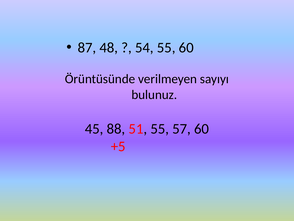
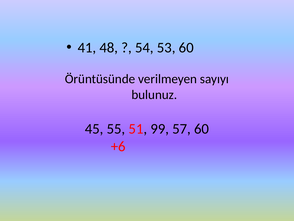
87: 87 -> 41 (87, 47)
54 55: 55 -> 53 (166, 47)
88: 88 -> 55 (116, 129)
51 55: 55 -> 99 (160, 129)
+5: +5 -> +6 (118, 146)
